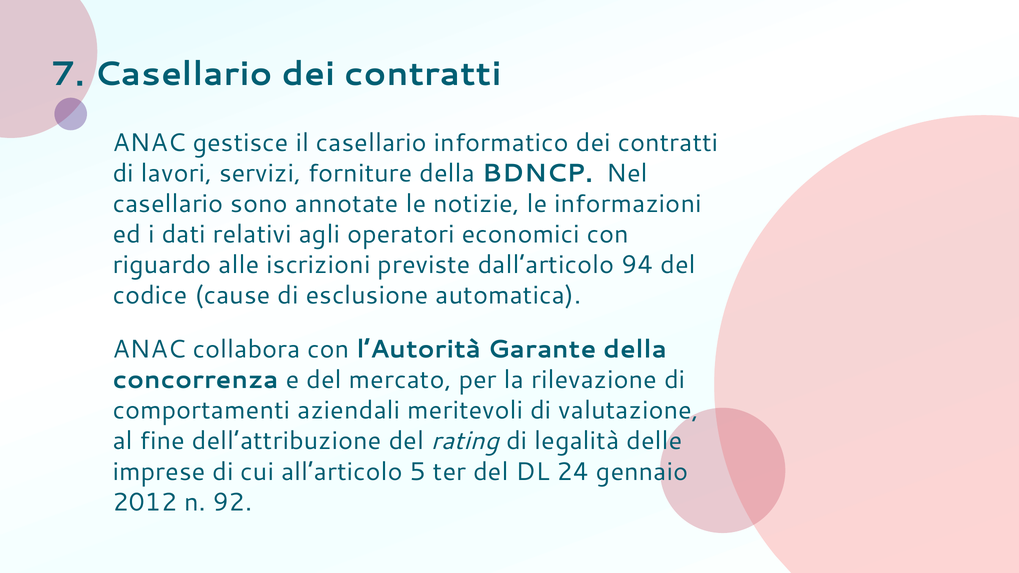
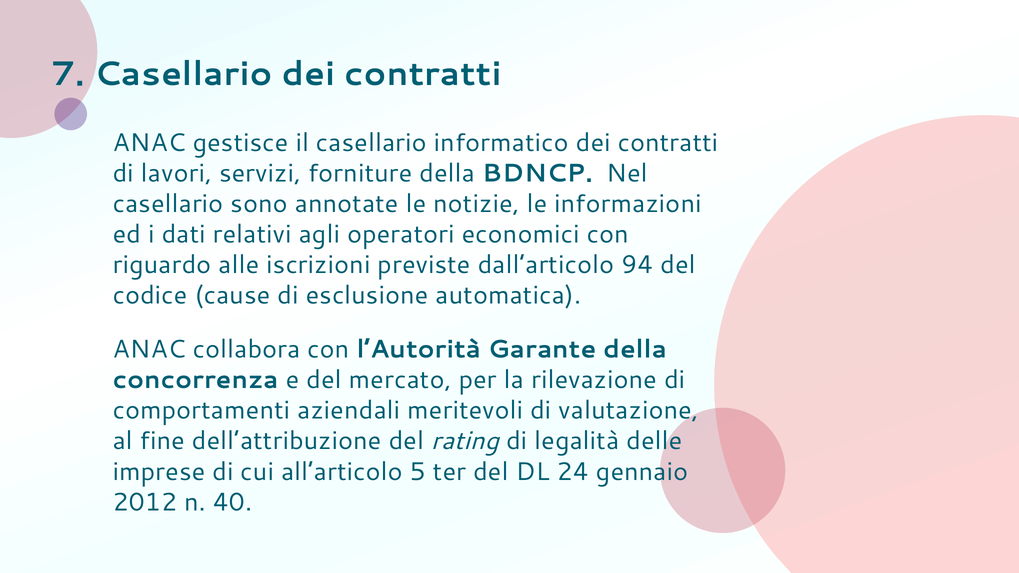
92: 92 -> 40 (233, 502)
